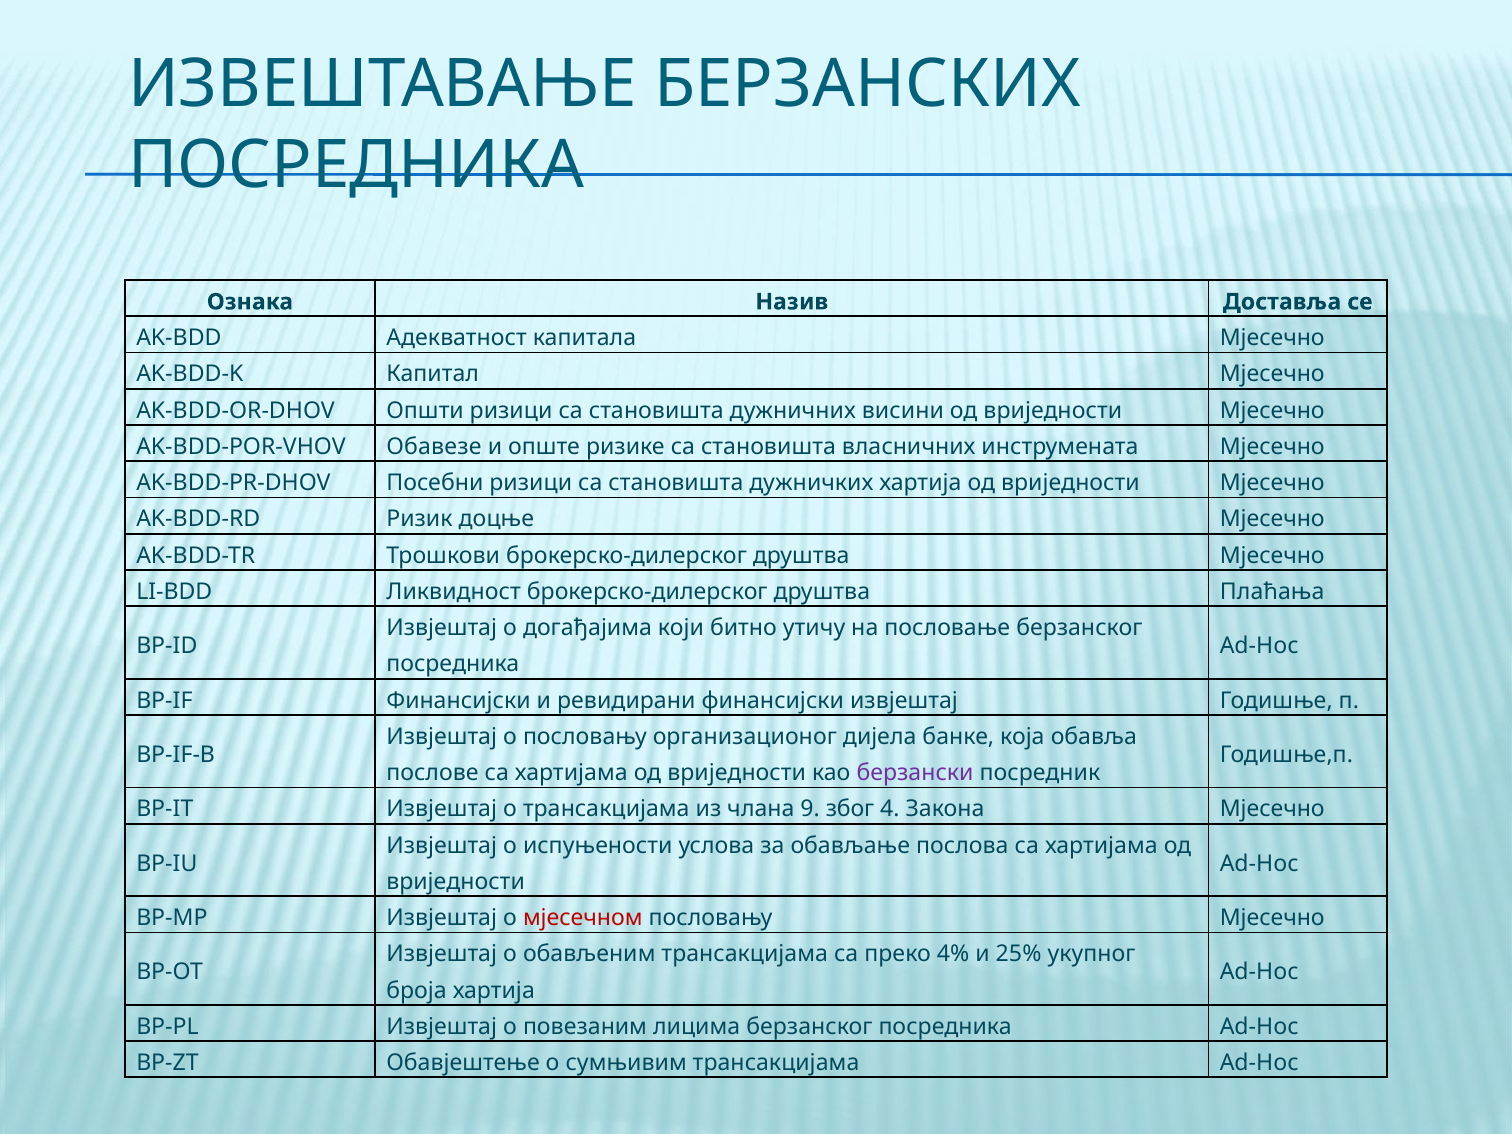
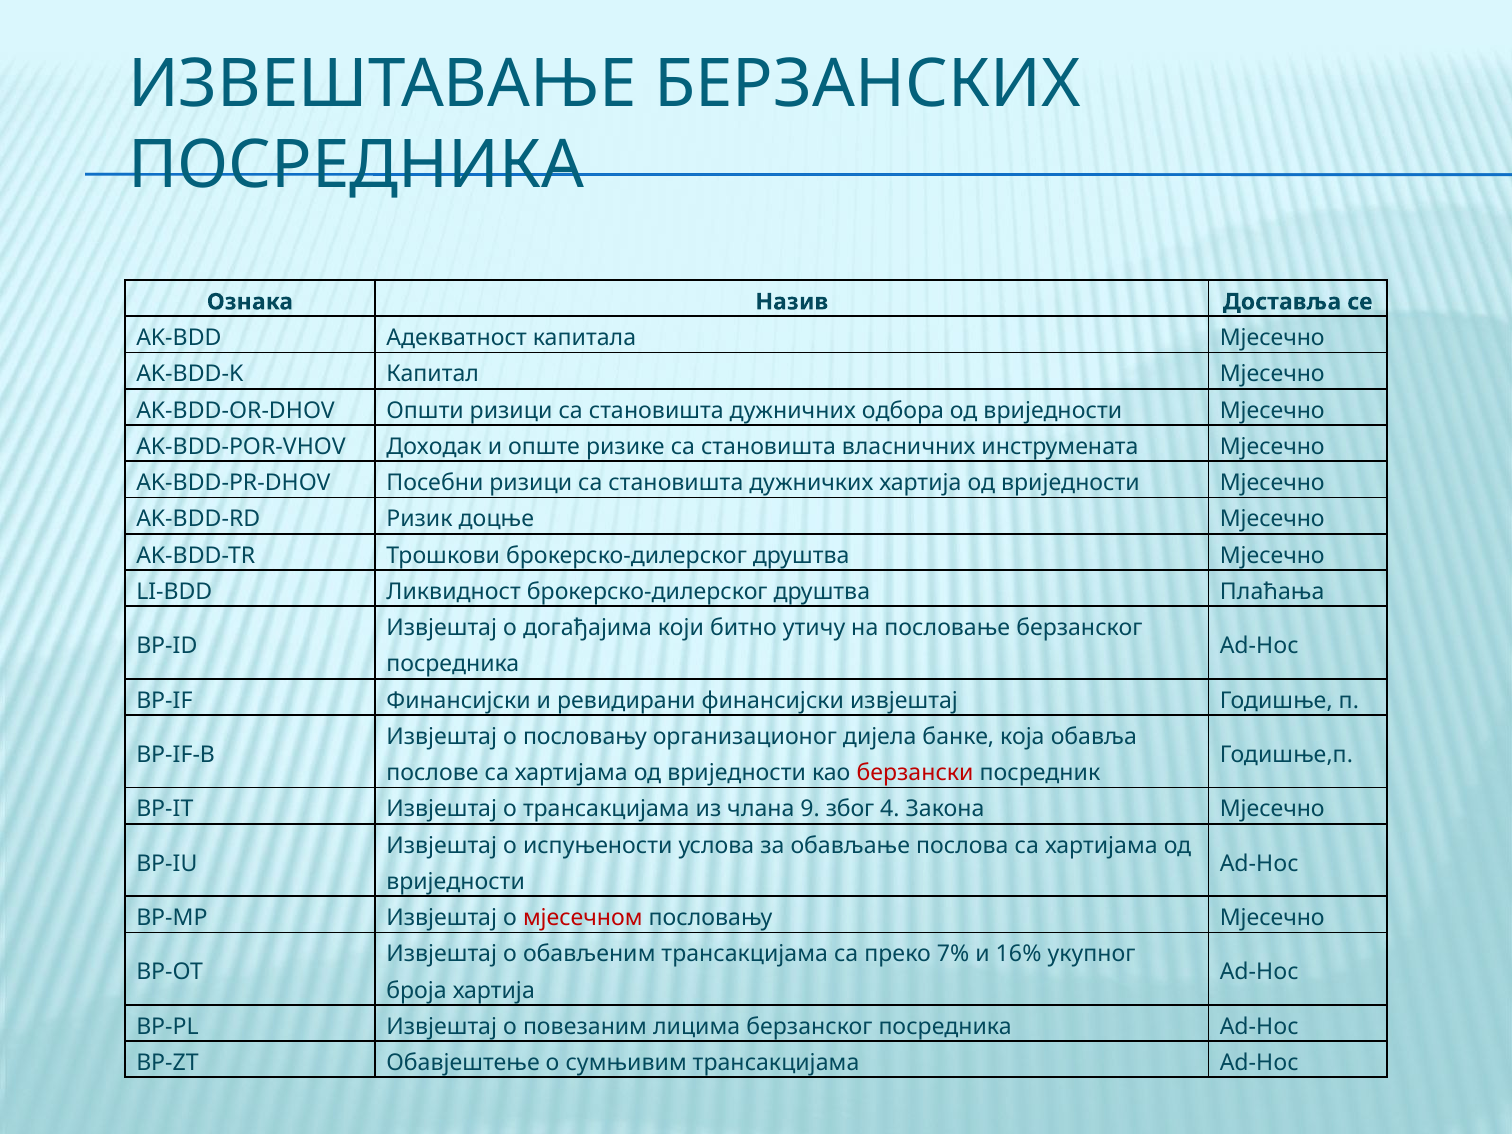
висини: висини -> одбора (903, 411)
Обавезе: Обавезе -> Доходак (434, 447)
берзански colour: purple -> red (915, 773)
4%: 4% -> 7% (953, 954)
25%: 25% -> 16% (1019, 954)
